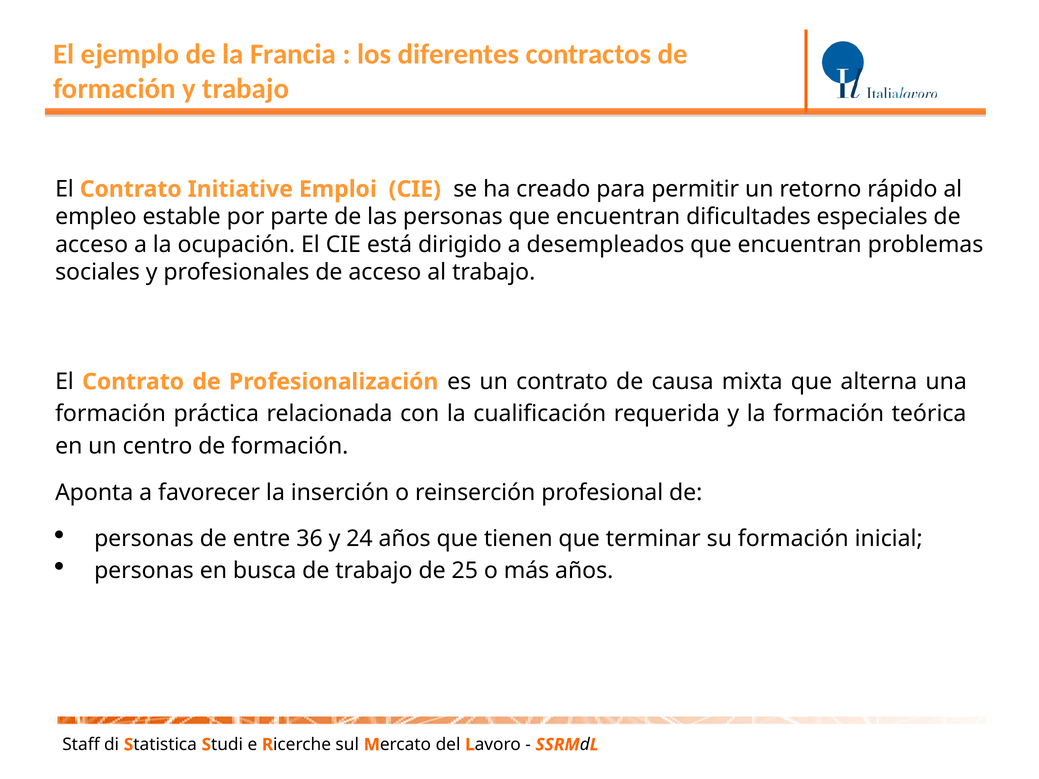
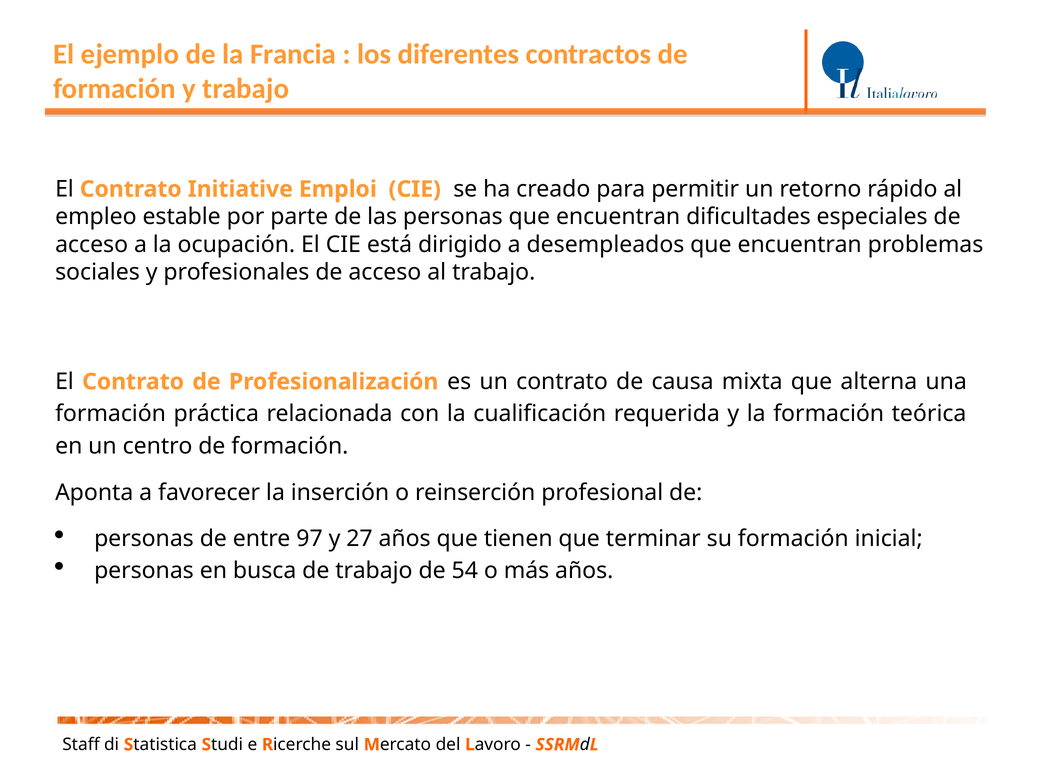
36: 36 -> 97 (310, 539)
24: 24 -> 27 (359, 539)
25: 25 -> 54 (465, 571)
